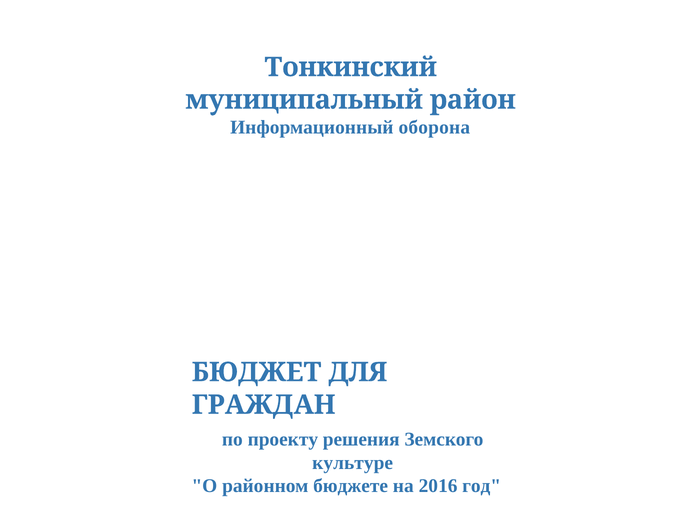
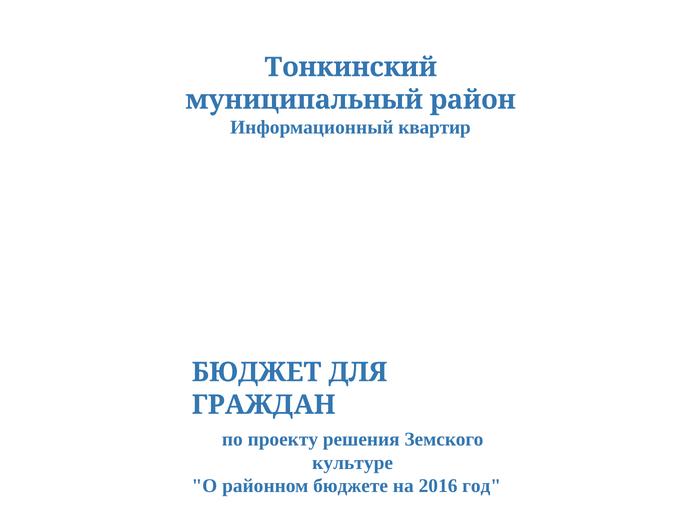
оборона: оборона -> квартир (435, 127)
